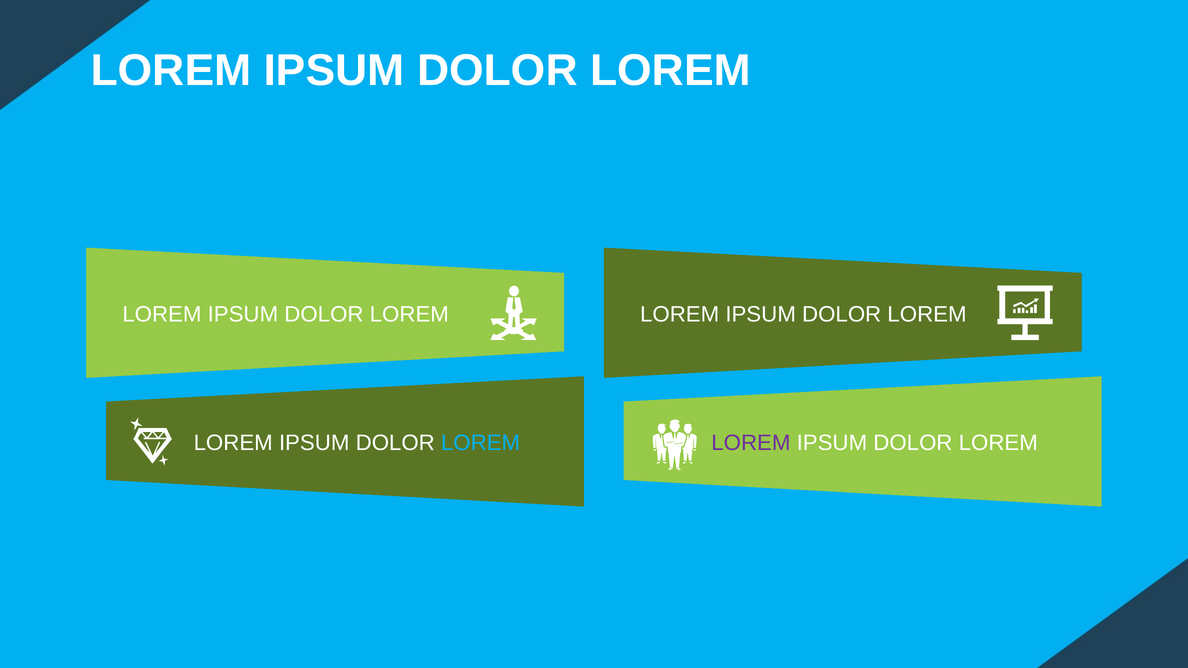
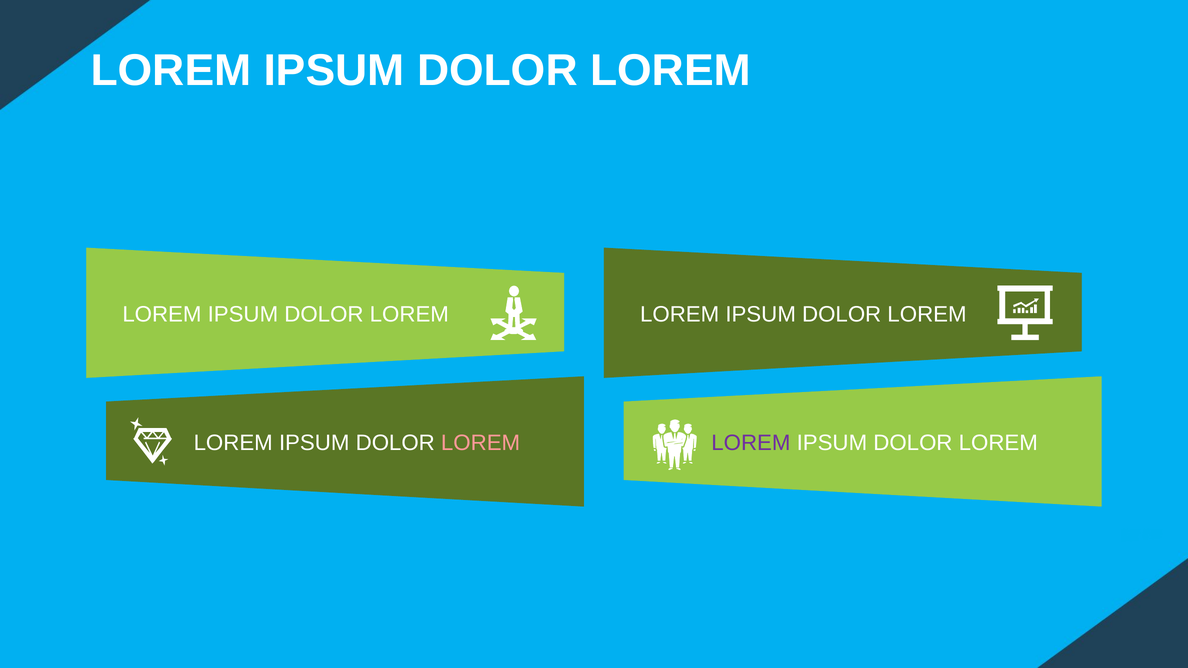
LOREM colour: light blue -> pink (481, 443)
